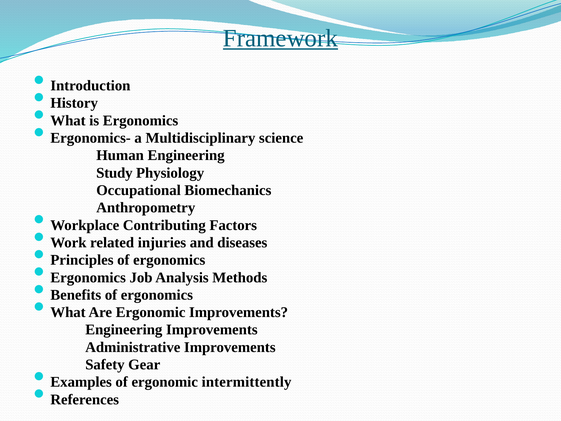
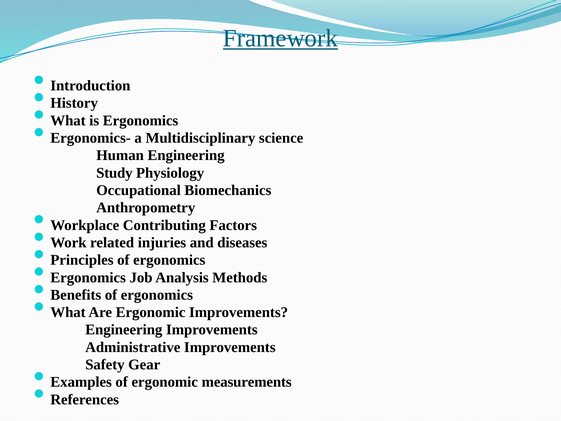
intermittently: intermittently -> measurements (247, 382)
